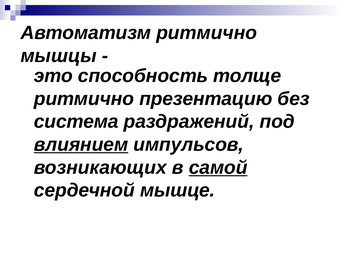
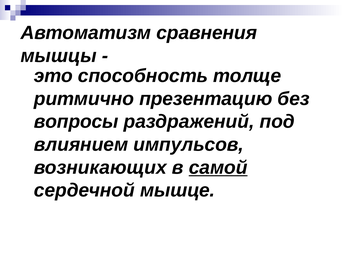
Автоматизм ритмично: ритмично -> сравнения (207, 33)
система: система -> вопросы (76, 122)
влиянием underline: present -> none (81, 145)
